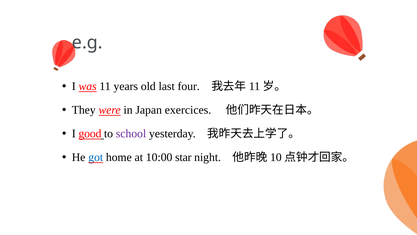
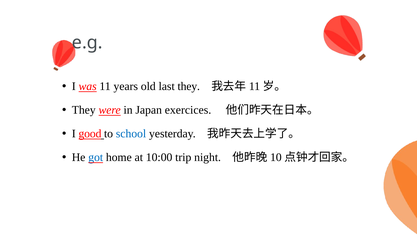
last four: four -> they (189, 86)
school colour: purple -> blue (131, 134)
star: star -> trip (183, 157)
